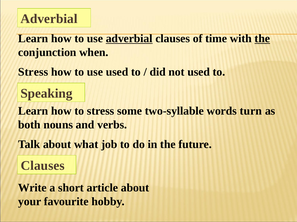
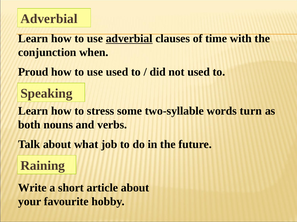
the underline: present -> none (262, 39)
Stress: Stress -> Proud (33, 72)
Clauses: Clauses -> Raining (43, 166)
